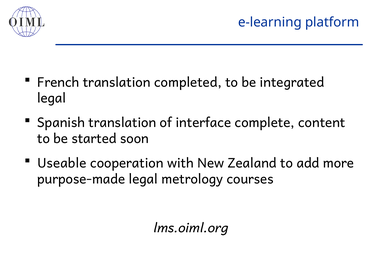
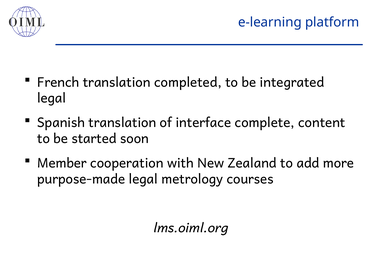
Useable: Useable -> Member (62, 163)
